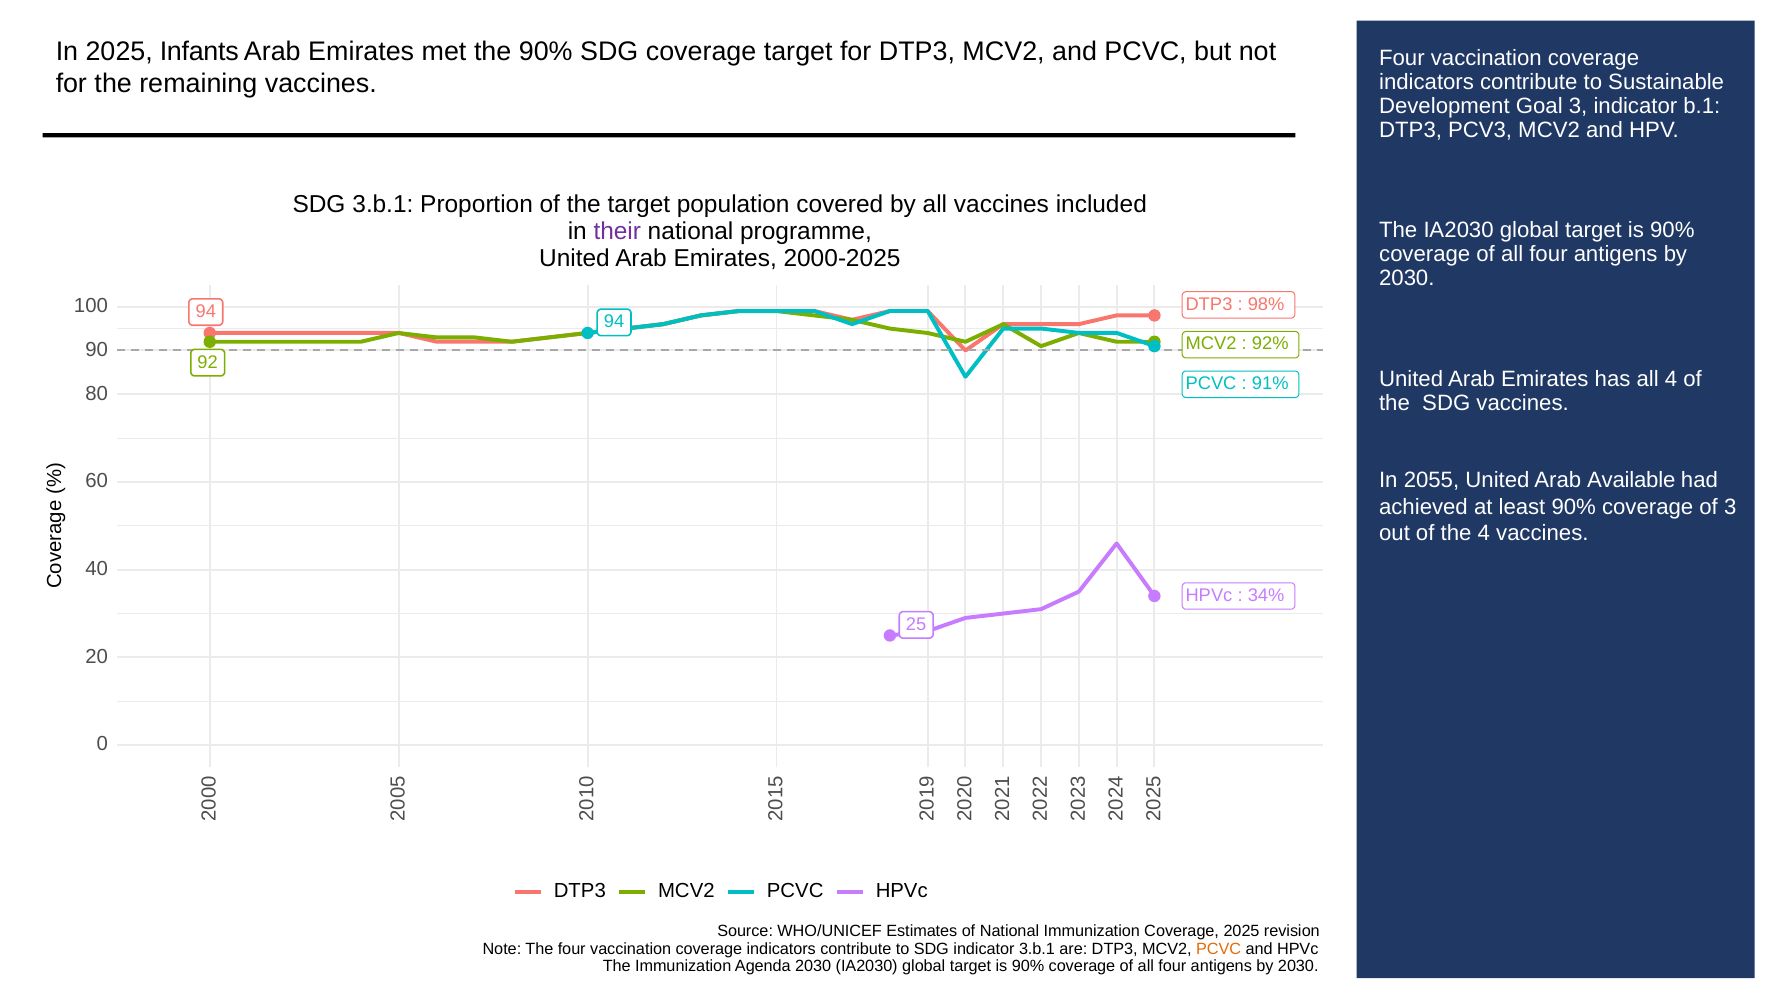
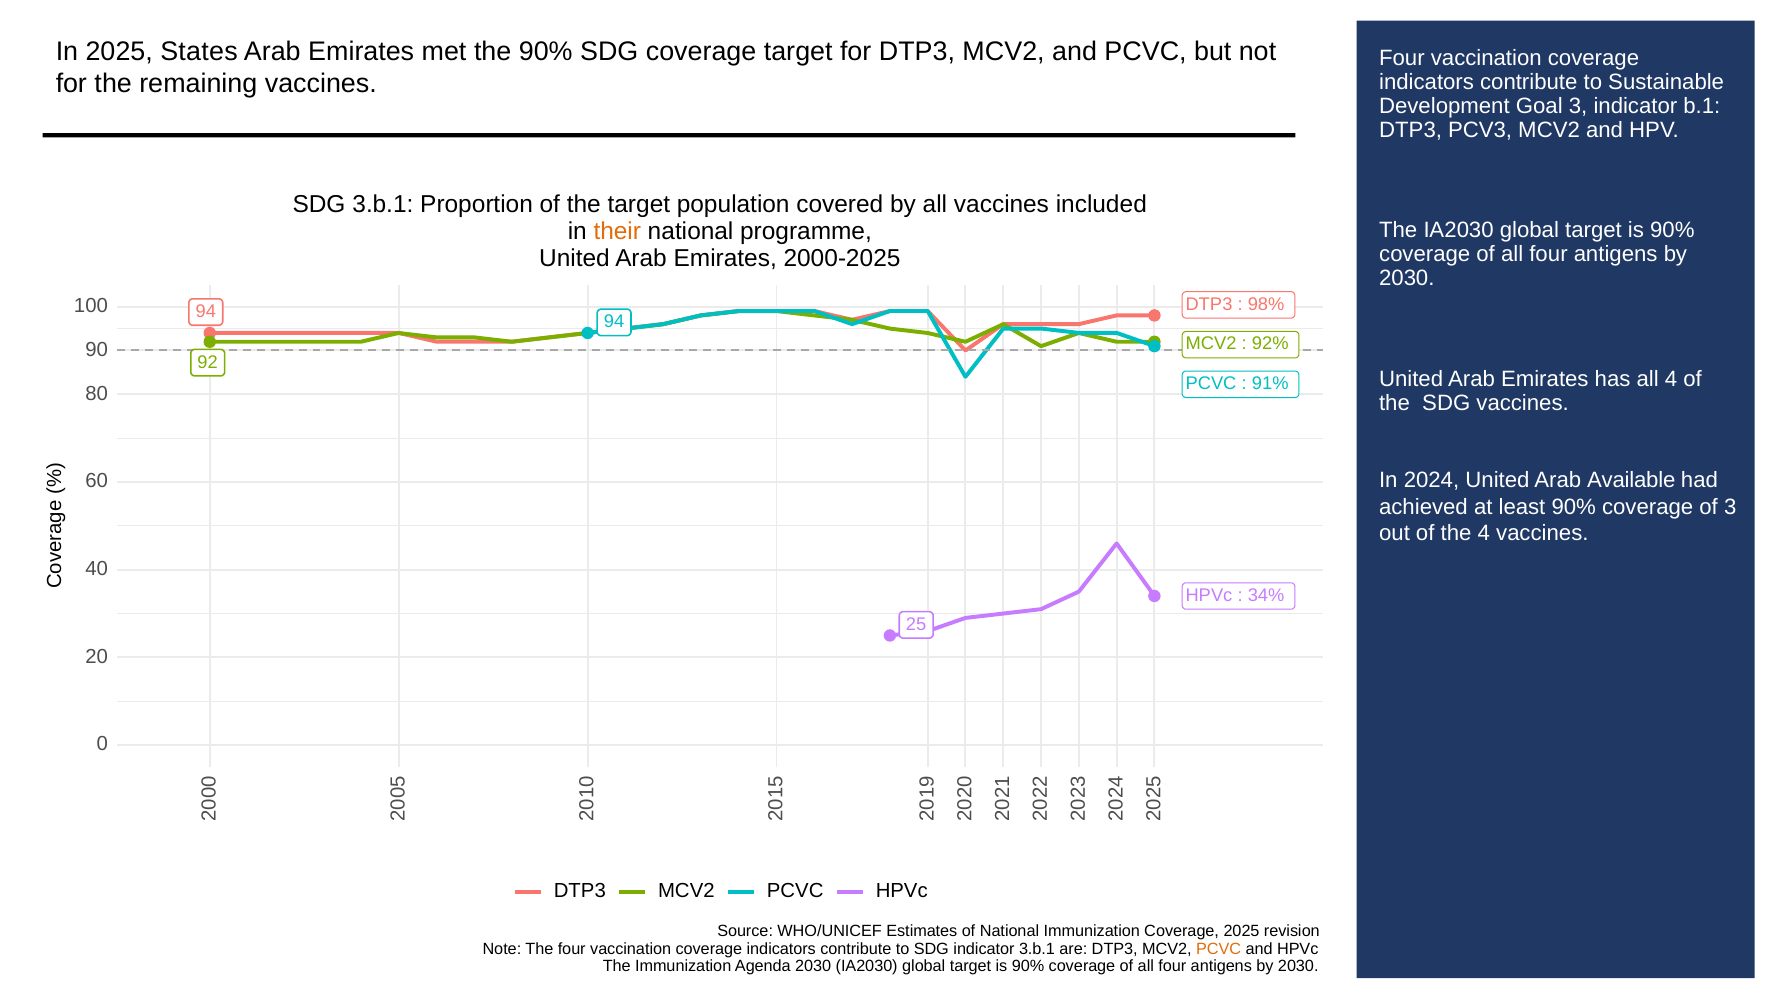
Infants: Infants -> States (199, 51)
their colour: purple -> orange (617, 231)
2055: 2055 -> 2024 (1431, 480)
